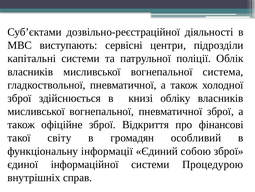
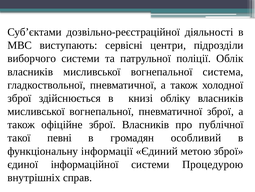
капітальні: капітальні -> виборчого (32, 58)
зброї Відкриття: Відкриття -> Власників (146, 124)
фінансові: фінансові -> публічної (221, 124)
світу: світу -> певні (60, 137)
собою: собою -> метою (196, 151)
